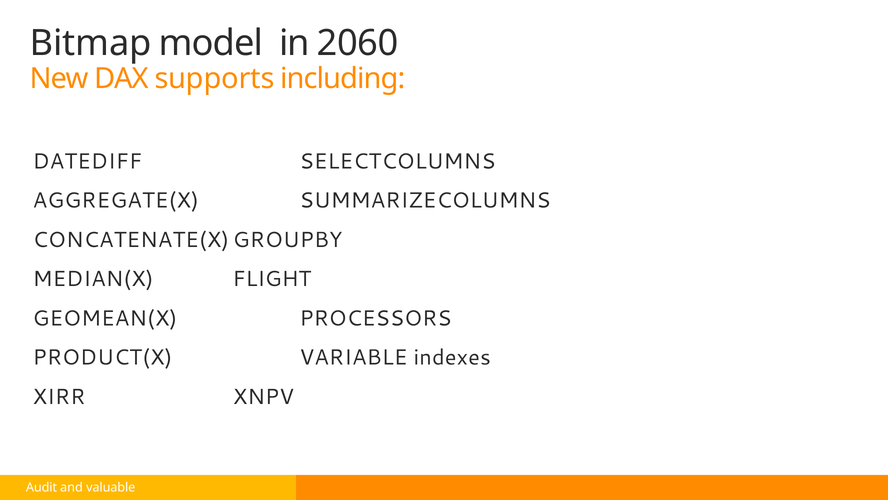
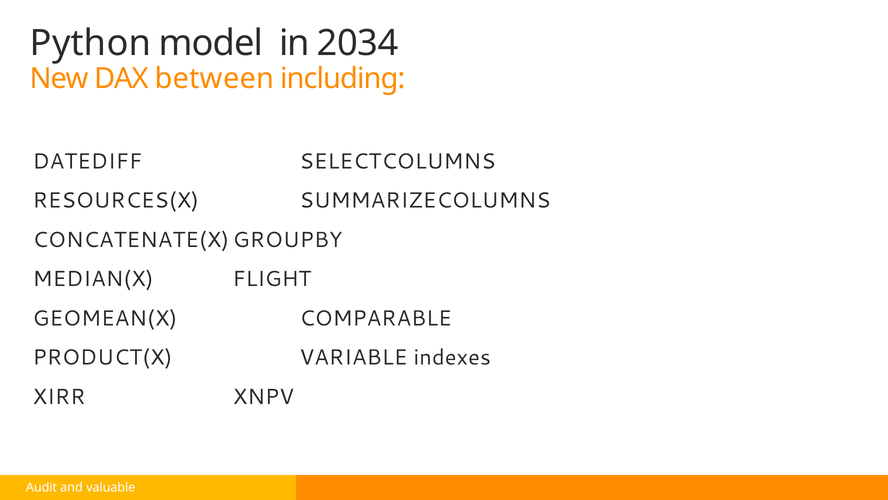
Bitmap: Bitmap -> Python (90, 43)
2060: 2060 -> 2034 (358, 43)
supports: supports -> between (214, 79)
AGGREGATE(X: AGGREGATE(X -> RESOURCES(X (116, 201)
PROCESSORS: PROCESSORS -> COMPARABLE (376, 318)
